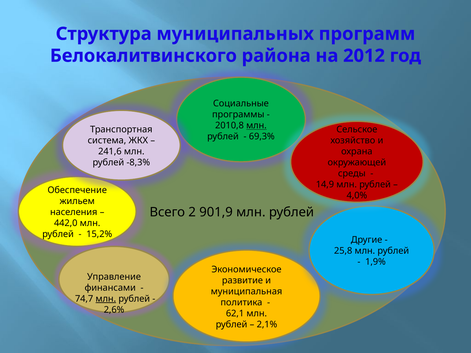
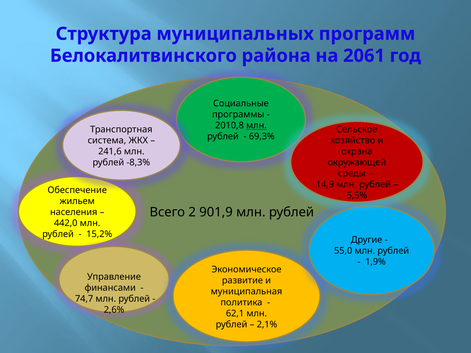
2012: 2012 -> 2061 (364, 56)
4,0%: 4,0% -> 5,5% (357, 196)
25,8: 25,8 -> 55,0 (343, 251)
млн underline: present -> none (106, 299)
